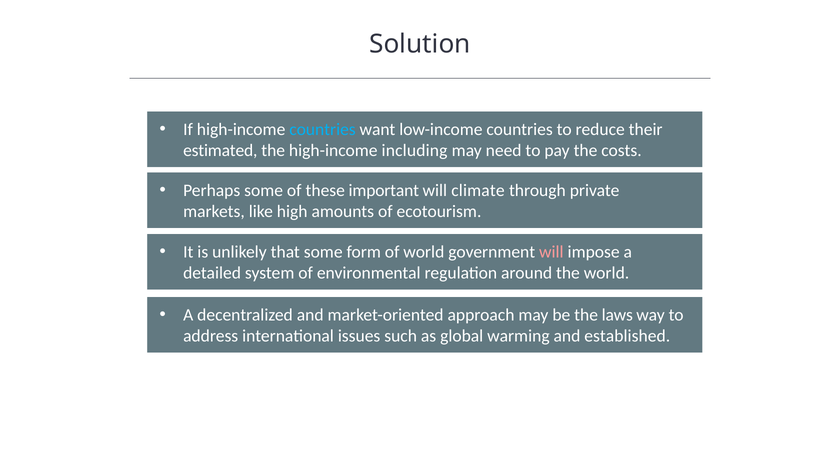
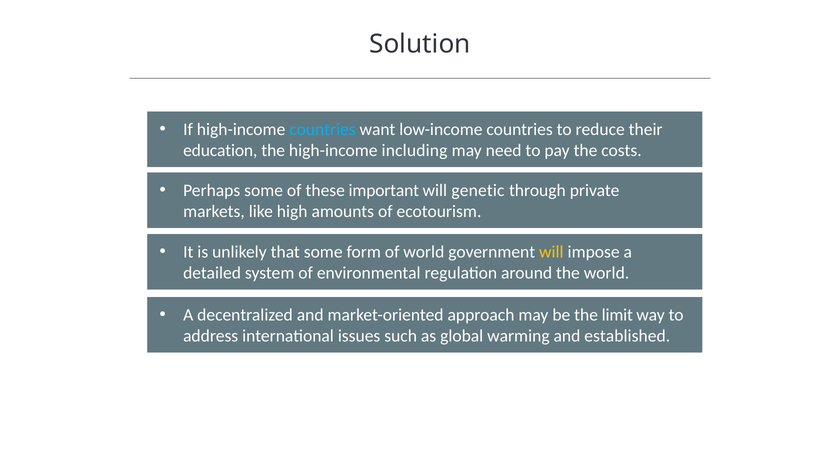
estimated: estimated -> education (220, 151)
climate: climate -> genetic (478, 191)
will colour: pink -> yellow (551, 252)
laws: laws -> limit (617, 315)
